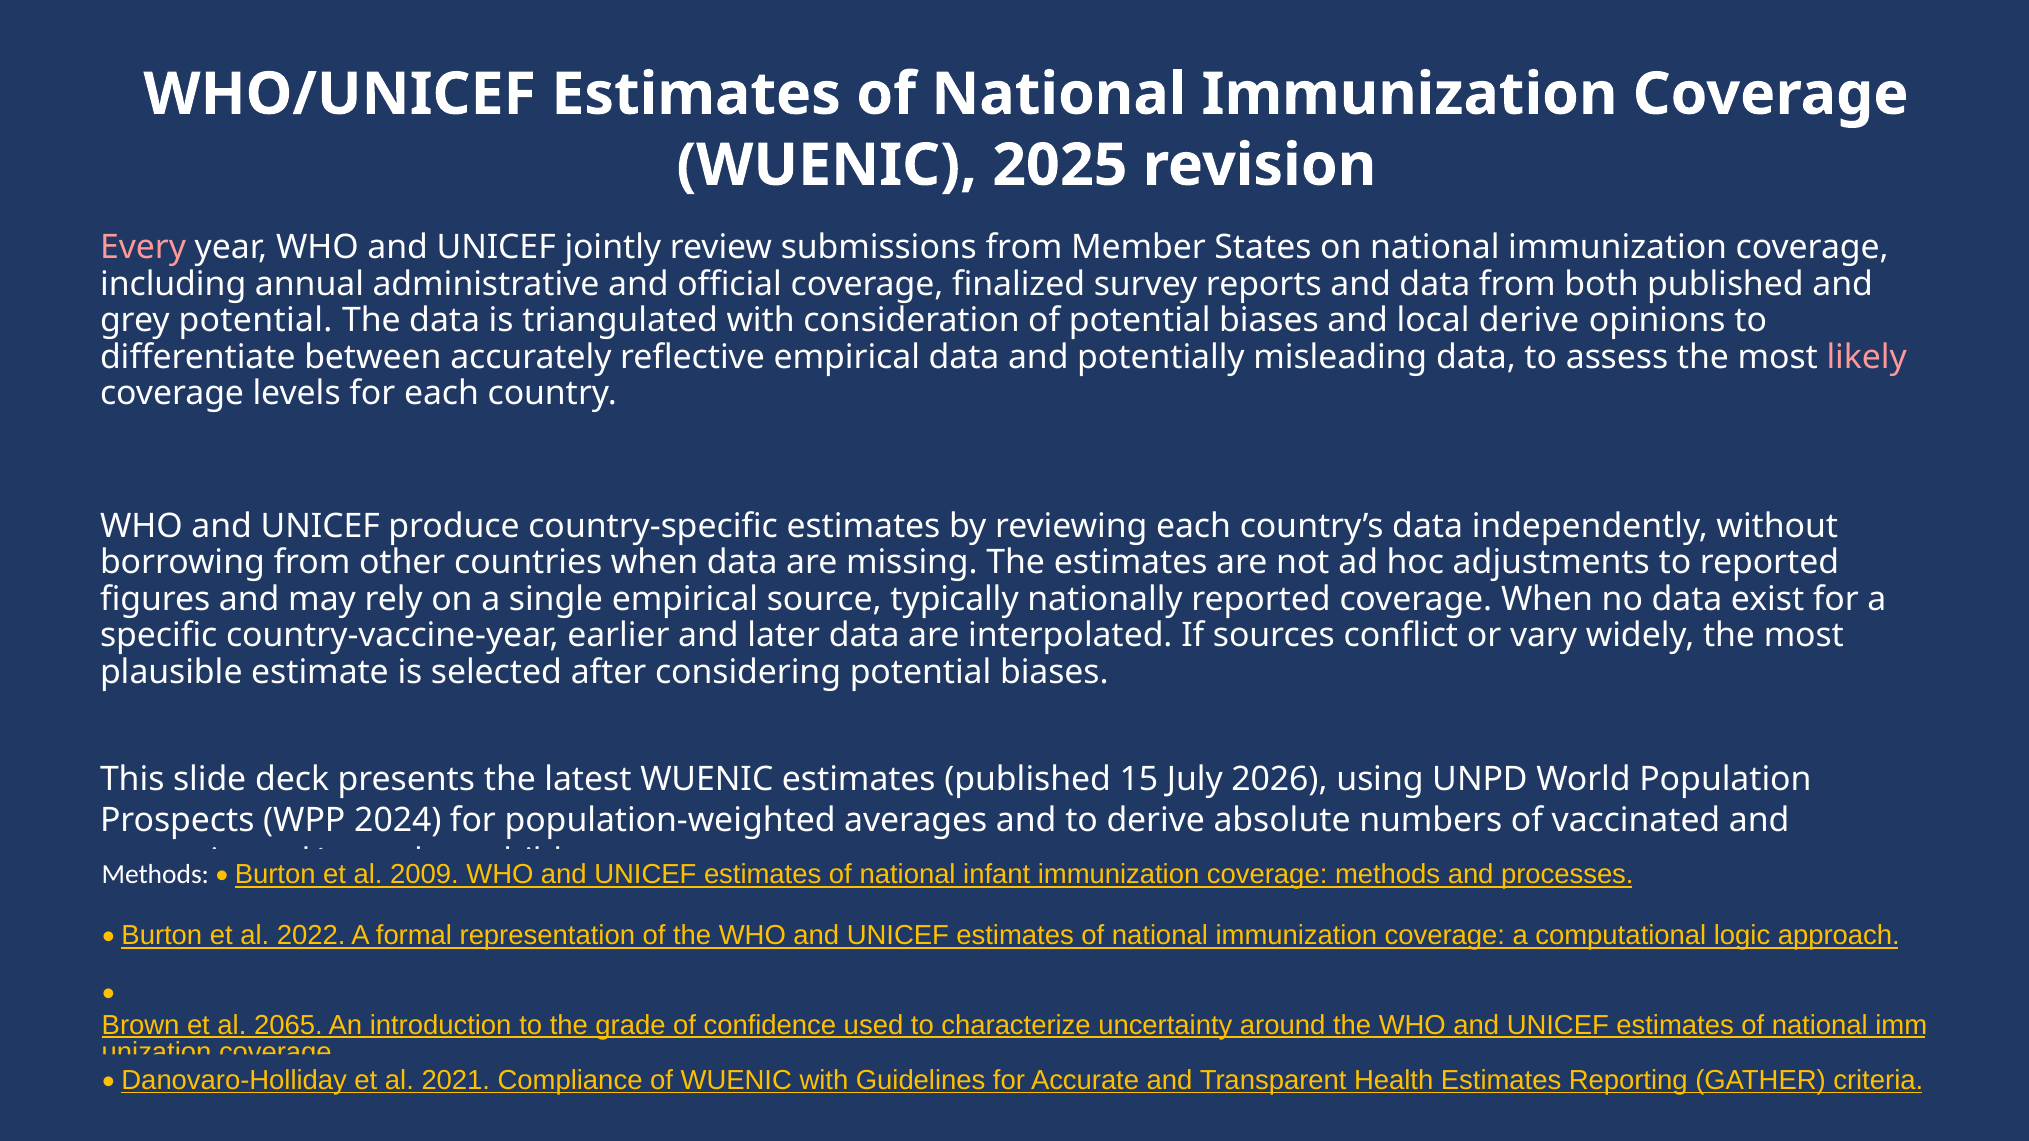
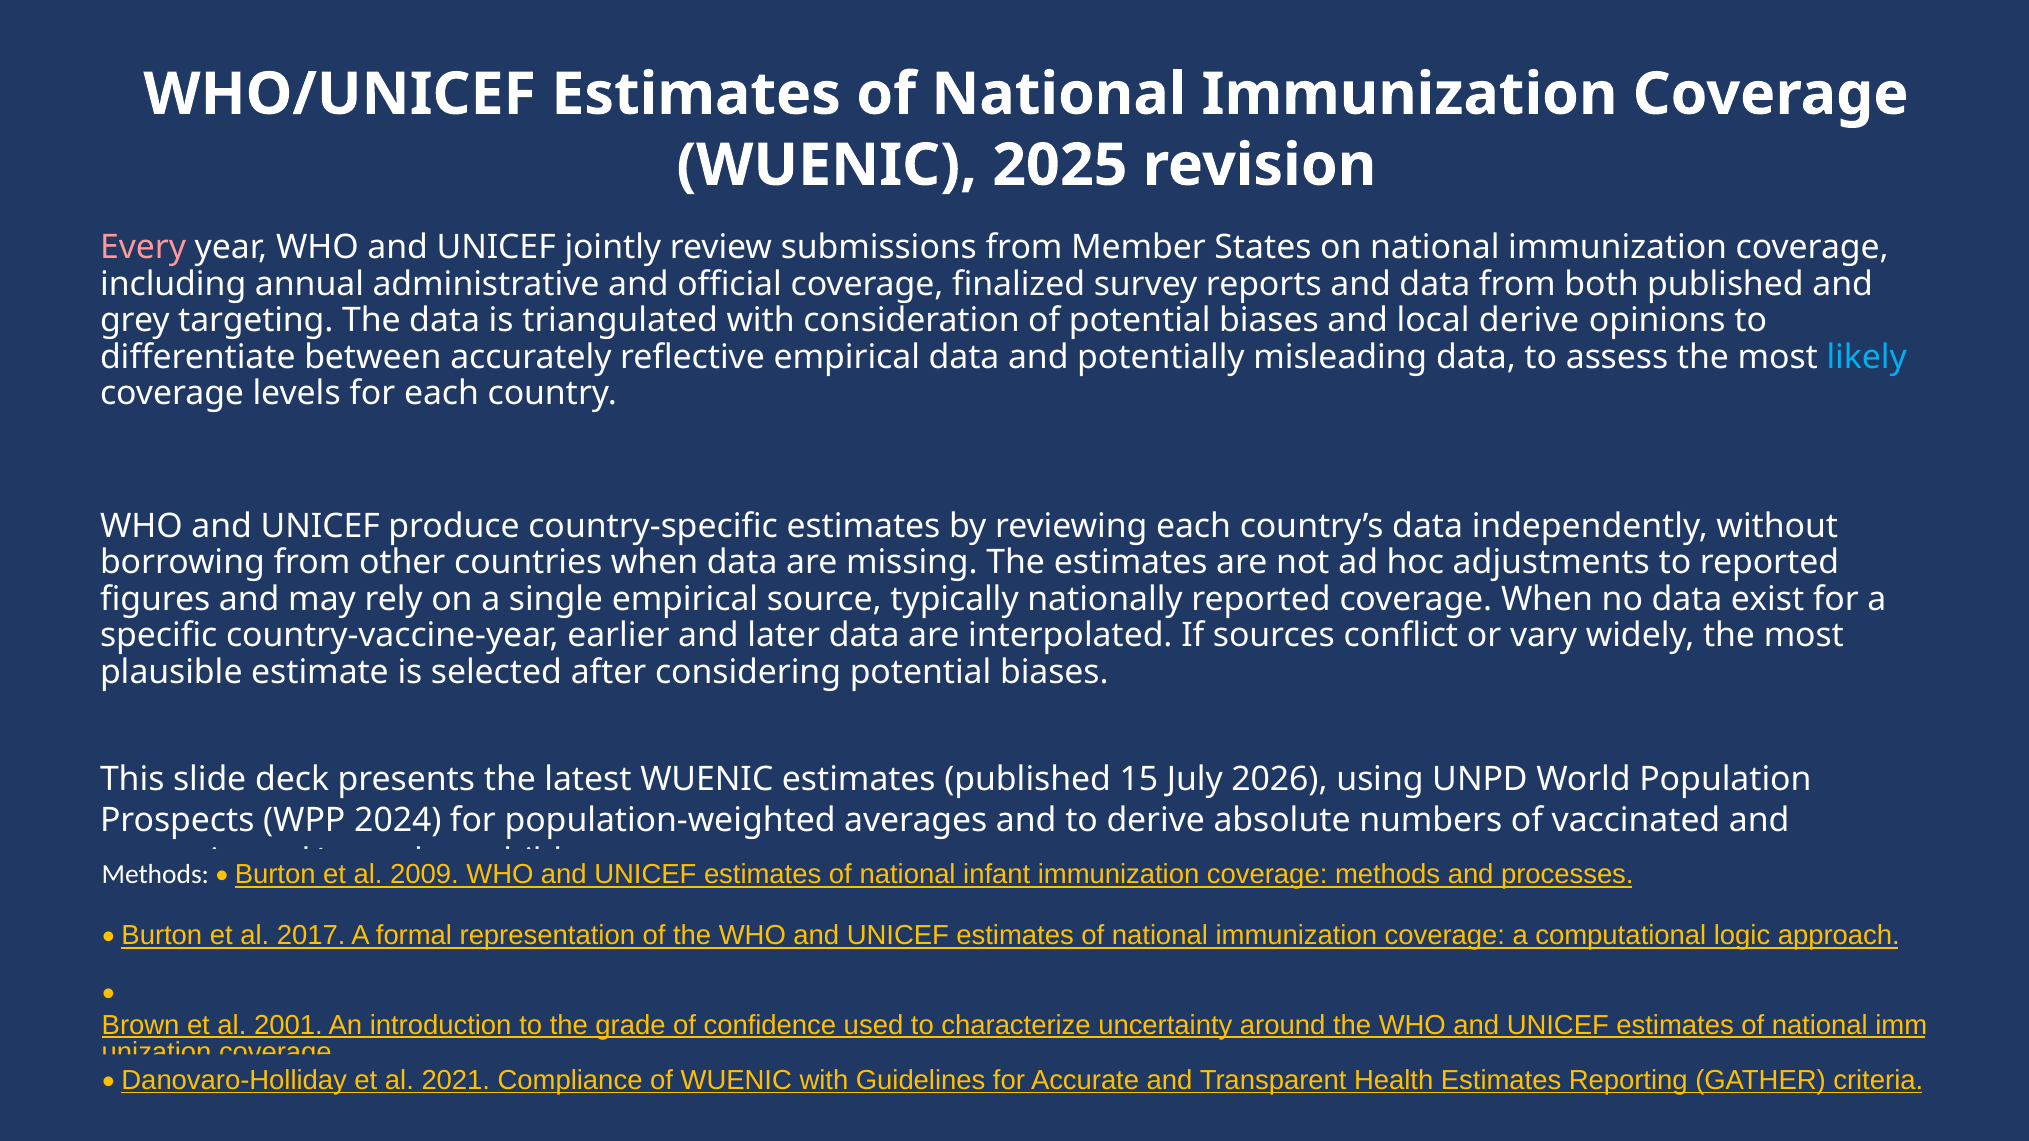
grey potential: potential -> targeting (256, 321)
likely colour: pink -> light blue (1867, 357)
2022: 2022 -> 2017 (311, 936)
2065: 2065 -> 2001 (288, 1025)
